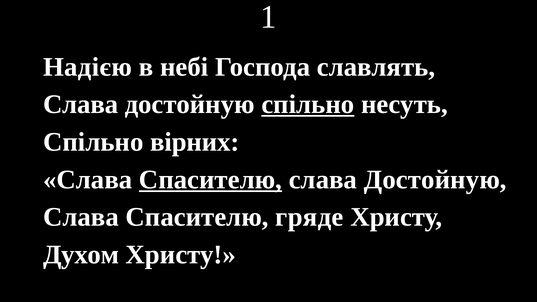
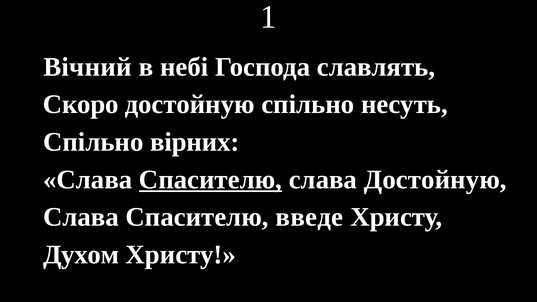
Надією: Надією -> Вічний (88, 67)
Слава: Слава -> Скоро (81, 104)
спільно underline: present -> none (308, 104)
гряде: гряде -> введе (309, 217)
